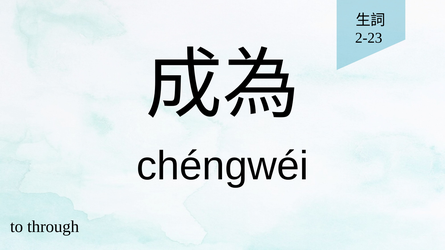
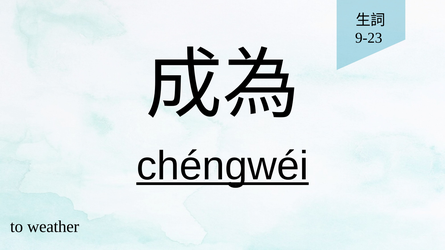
2-23: 2-23 -> 9-23 (369, 38)
chéngwéi underline: none -> present (222, 166)
through: through -> weather (53, 227)
